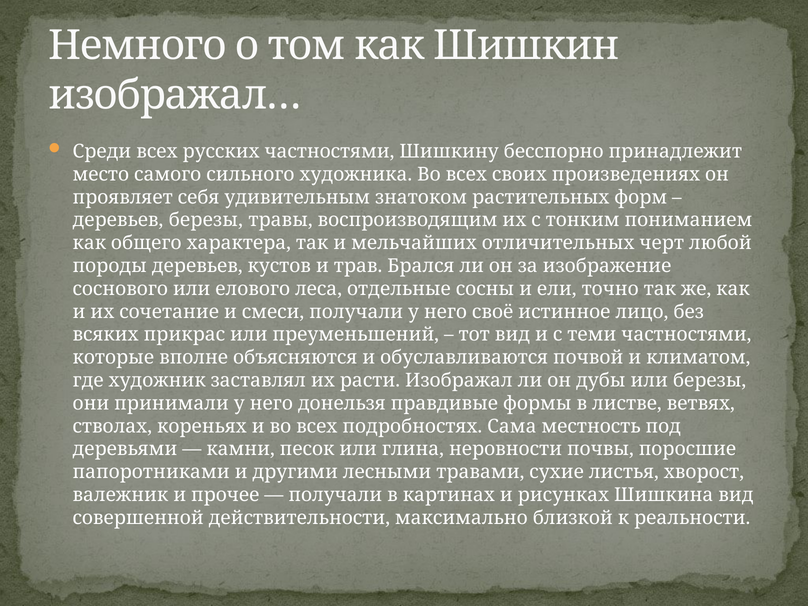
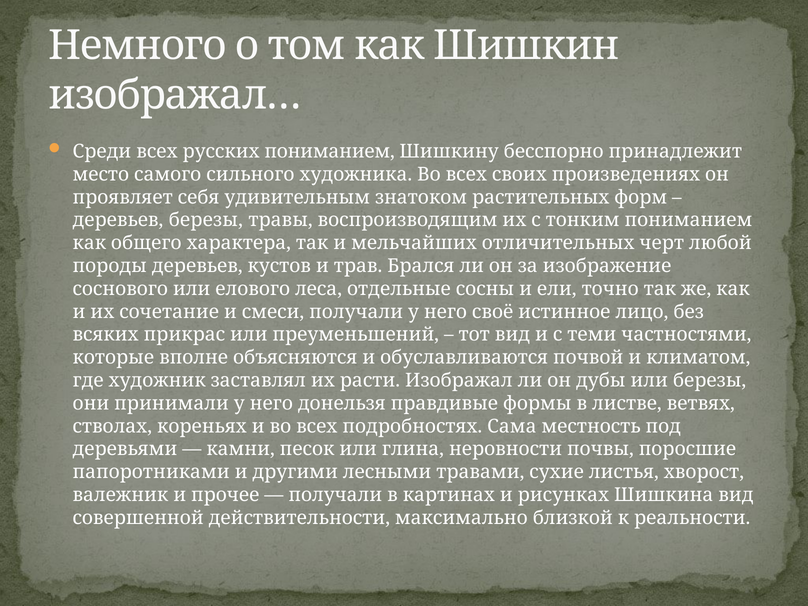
русских частностями: частностями -> пониманием (330, 151)
